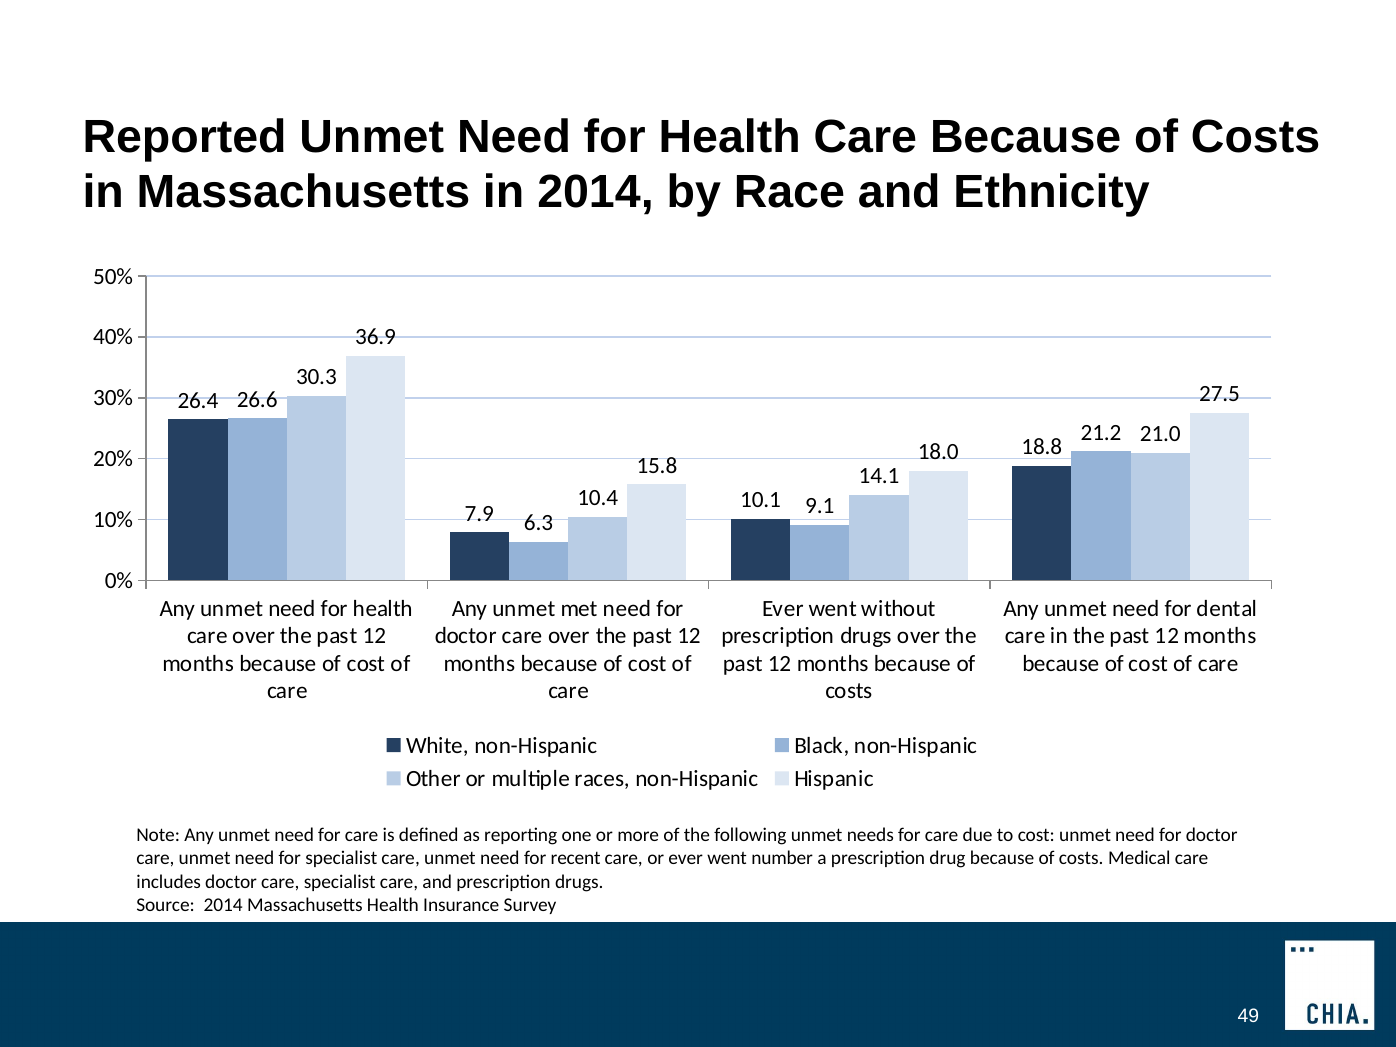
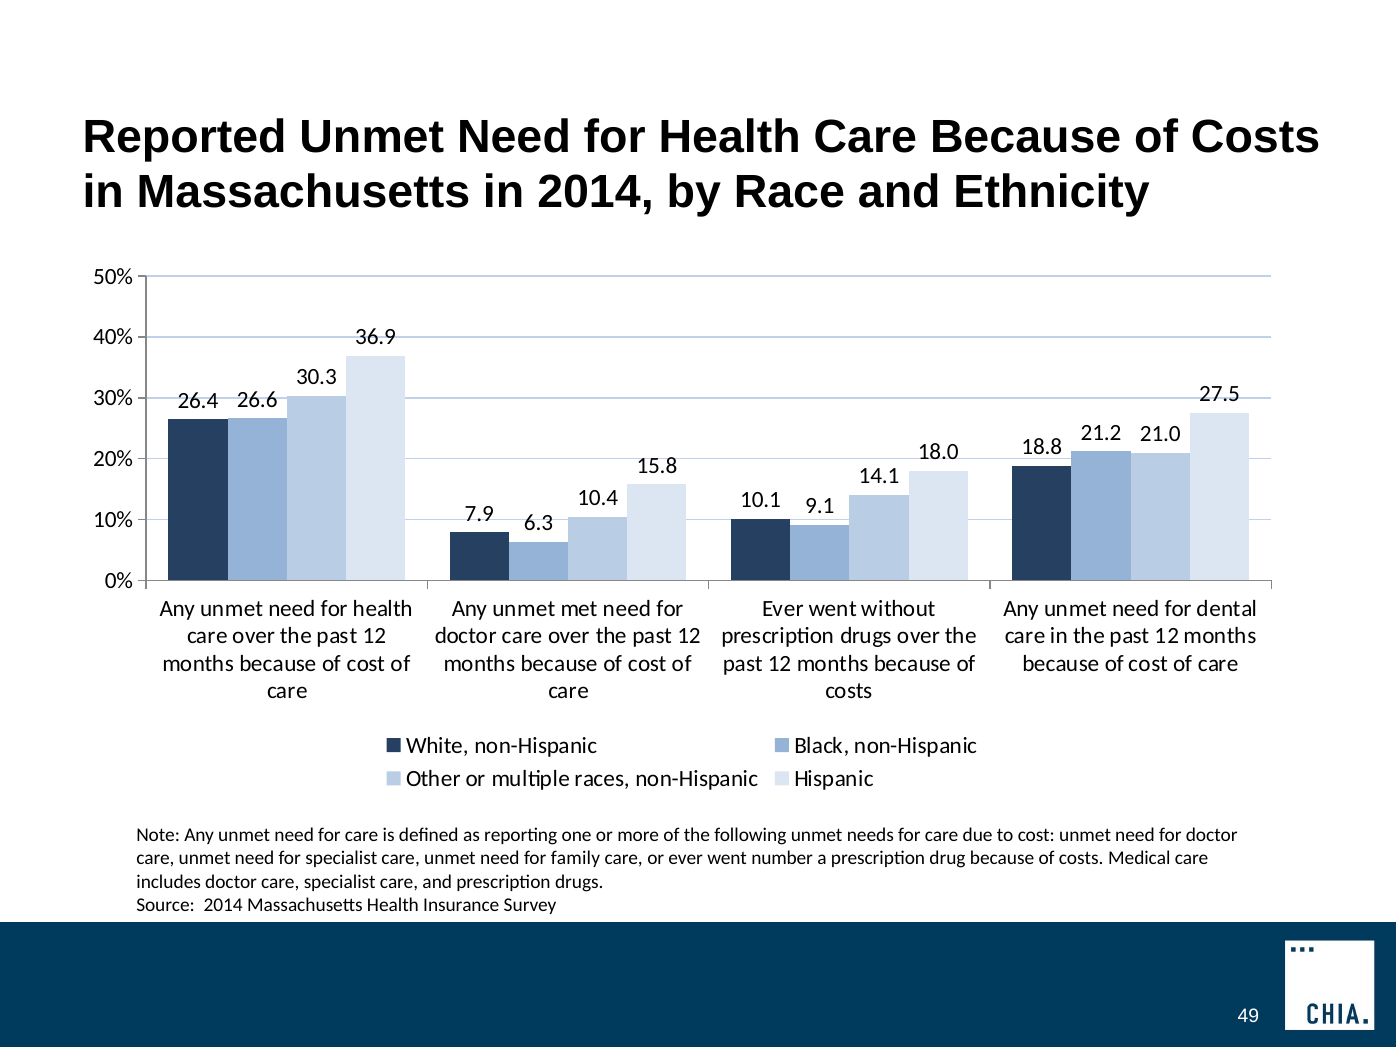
recent: recent -> family (575, 858)
